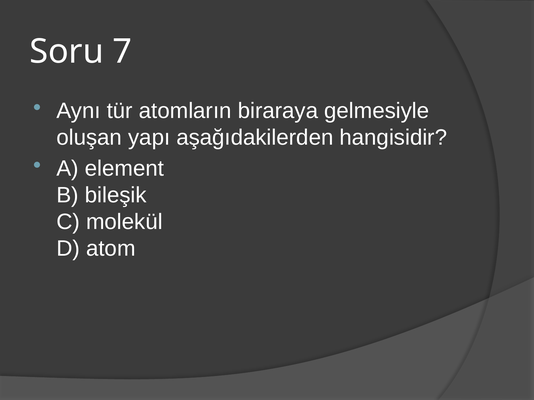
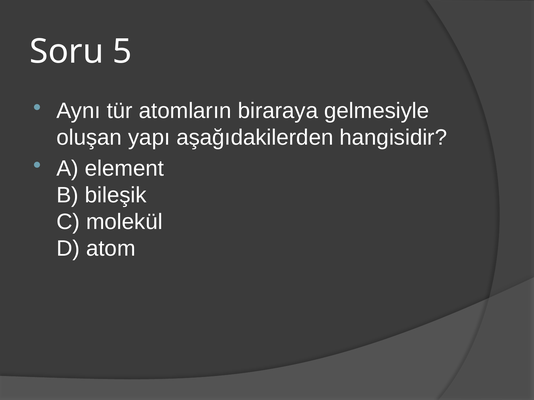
7: 7 -> 5 (122, 52)
